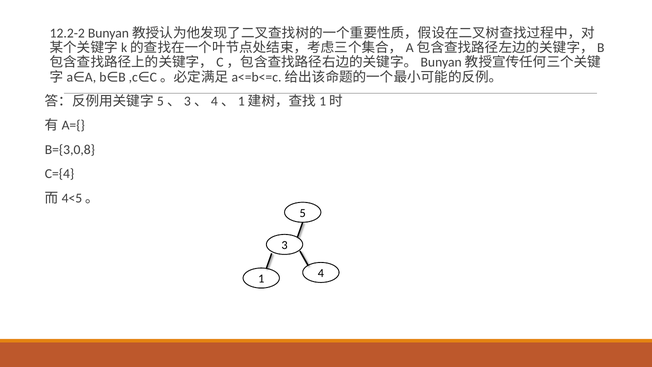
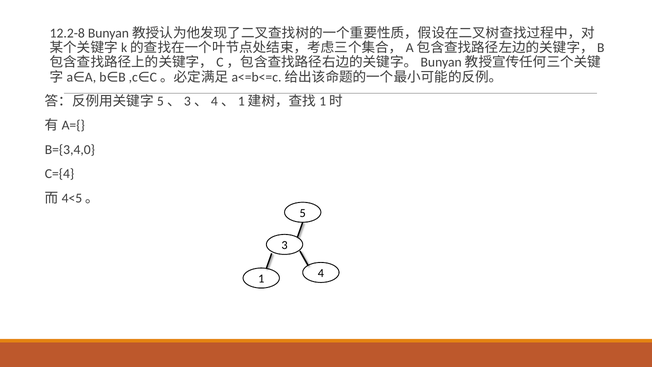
12.2-2: 12.2-2 -> 12.2-8 (67, 33)
B={3,0,8: B={3,0,8 -> B={3,4,0 (70, 150)
